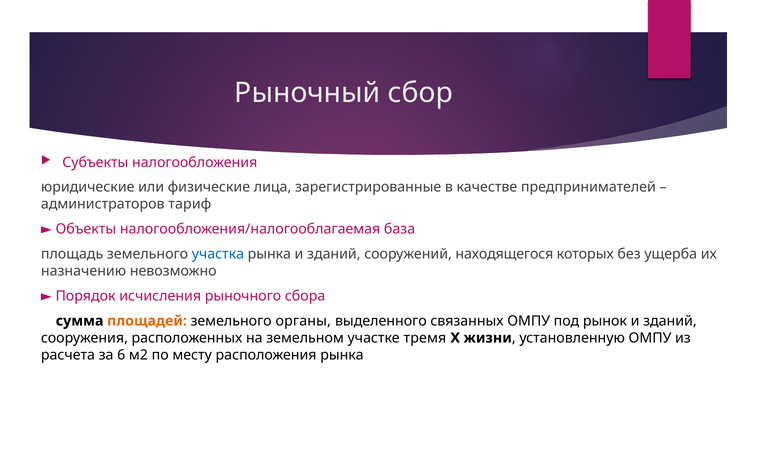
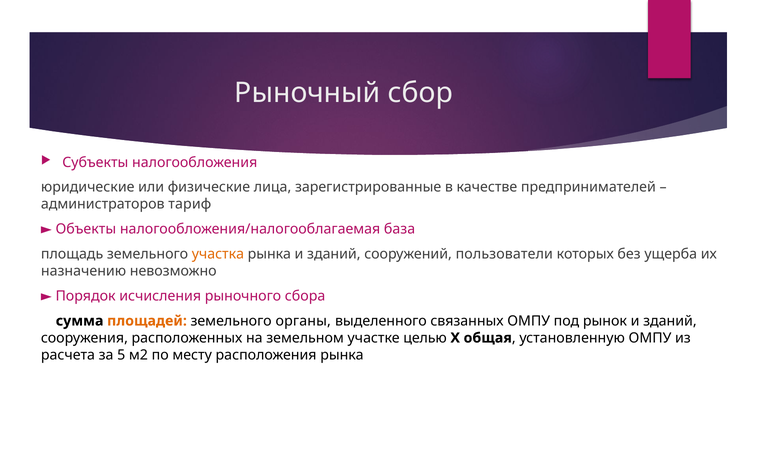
участка colour: blue -> orange (218, 254)
находящегося: находящегося -> пользователи (504, 254)
тремя: тремя -> целью (425, 338)
жизни: жизни -> общая (488, 338)
6: 6 -> 5 (121, 355)
